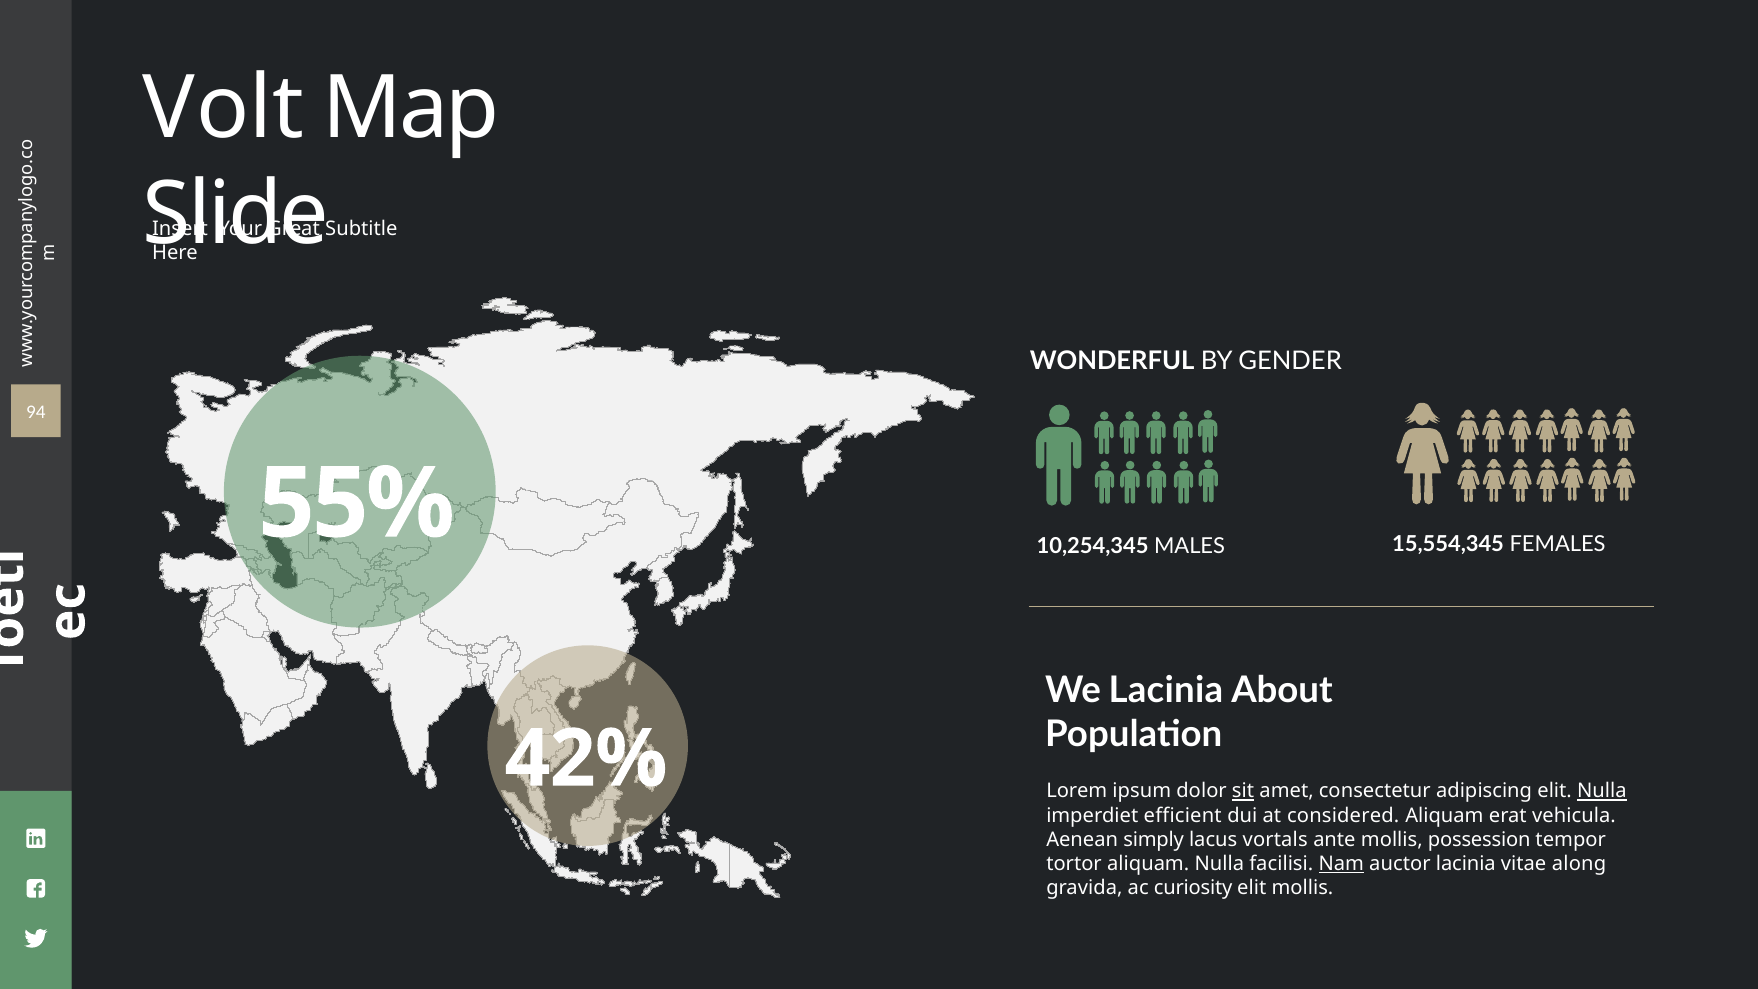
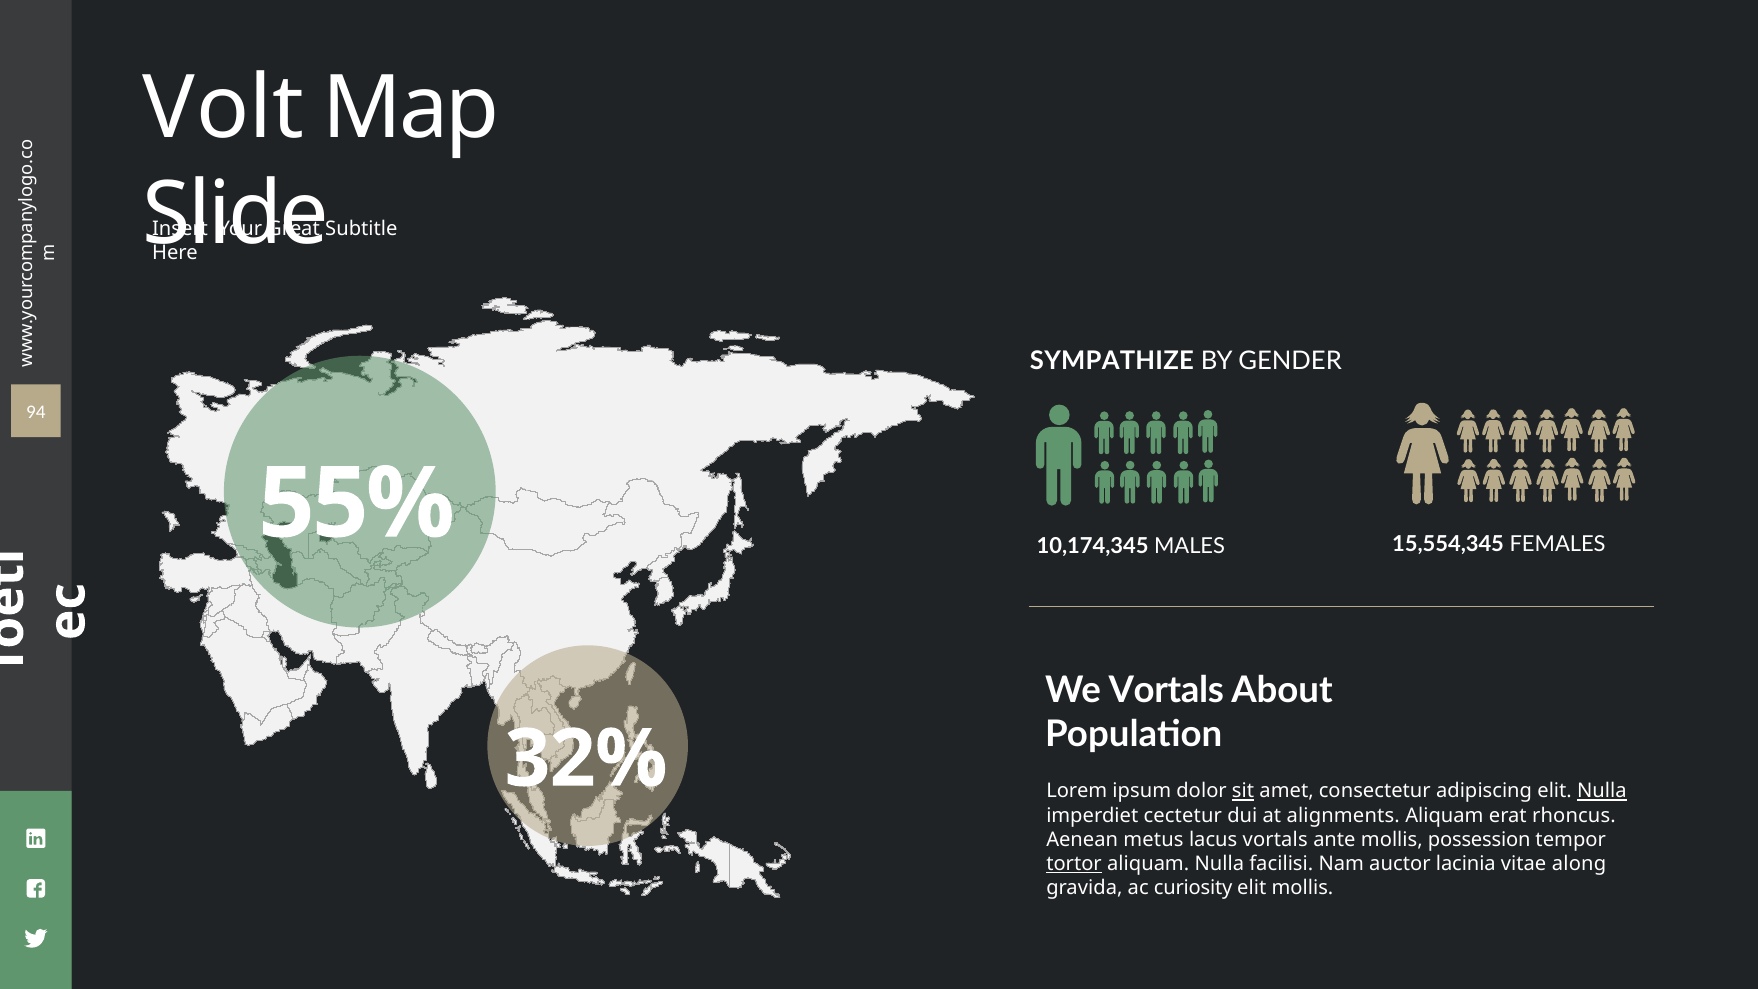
WONDERFUL: WONDERFUL -> SYMPATHIZE (1112, 361)
10,254,345: 10,254,345 -> 10,174,345 (1093, 546)
We Lacinia: Lacinia -> Vortals (1166, 690)
42%: 42% -> 32% (586, 759)
efficient: efficient -> cectetur (1183, 815)
considered: considered -> alignments (1343, 815)
vehicula: vehicula -> rhoncus (1574, 815)
simply: simply -> metus (1153, 840)
tortor underline: none -> present (1074, 864)
Nam underline: present -> none (1341, 864)
